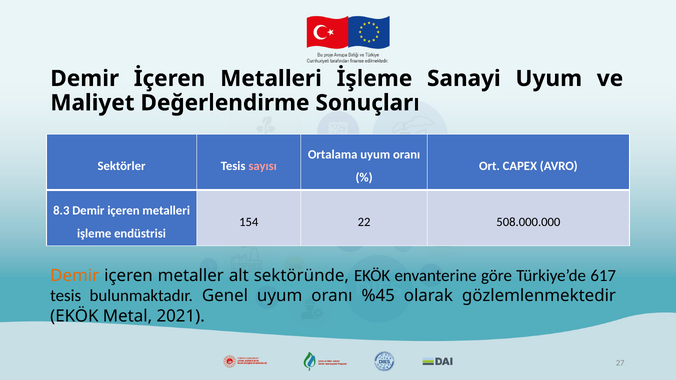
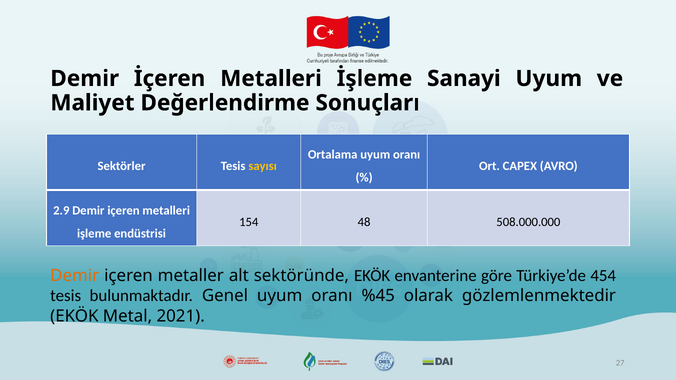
sayısı colour: pink -> yellow (263, 166)
8.3: 8.3 -> 2.9 (61, 210)
22: 22 -> 48 (364, 222)
617: 617 -> 454 (603, 276)
